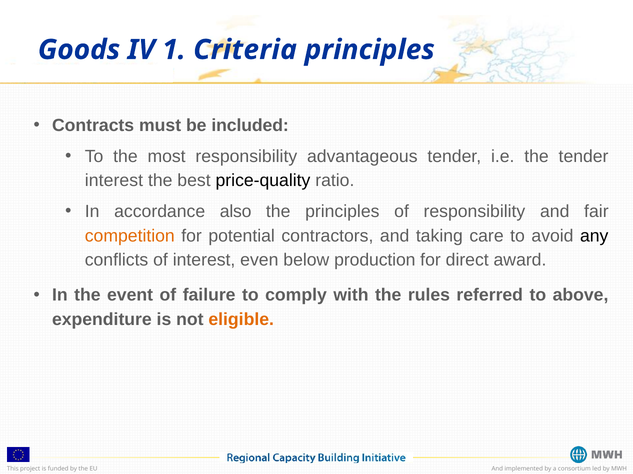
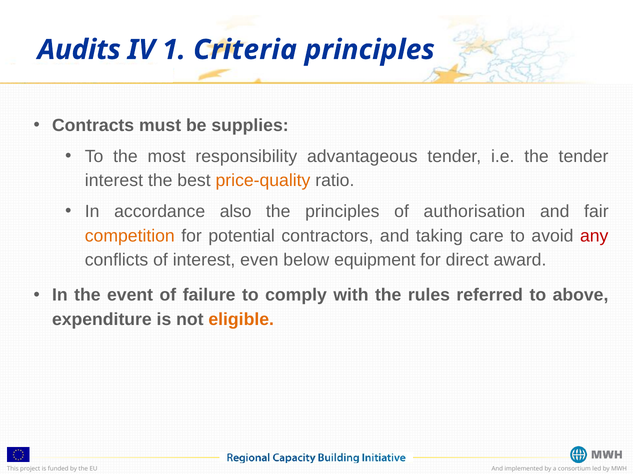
Goods: Goods -> Audits (79, 50)
included: included -> supplies (250, 126)
price-quality colour: black -> orange (263, 181)
of responsibility: responsibility -> authorisation (474, 212)
any colour: black -> red (594, 236)
production: production -> equipment (375, 260)
